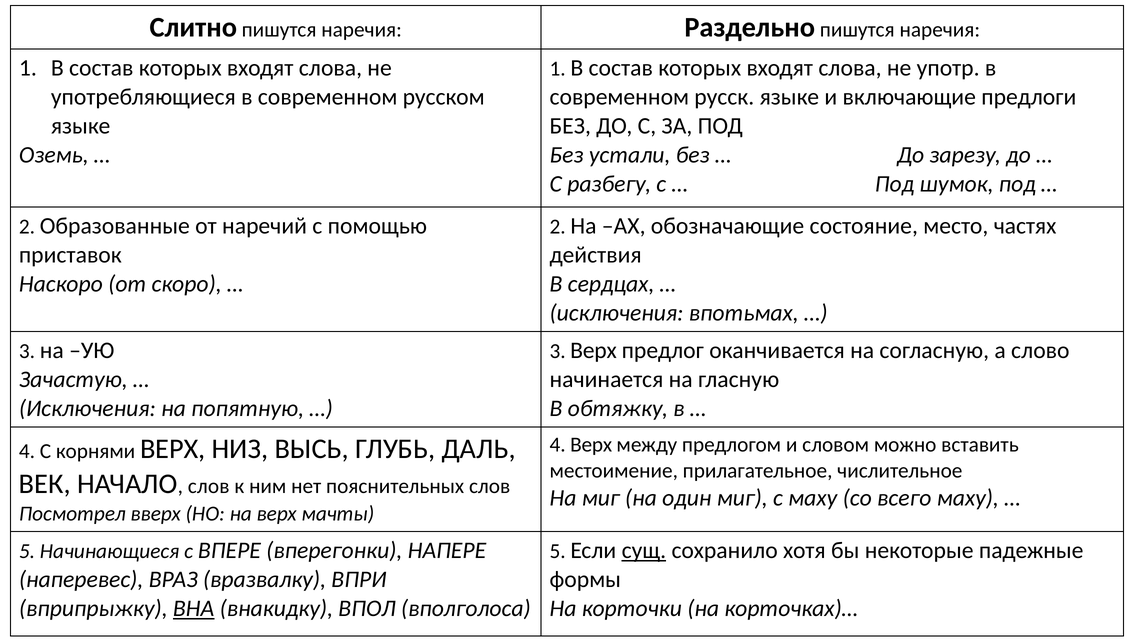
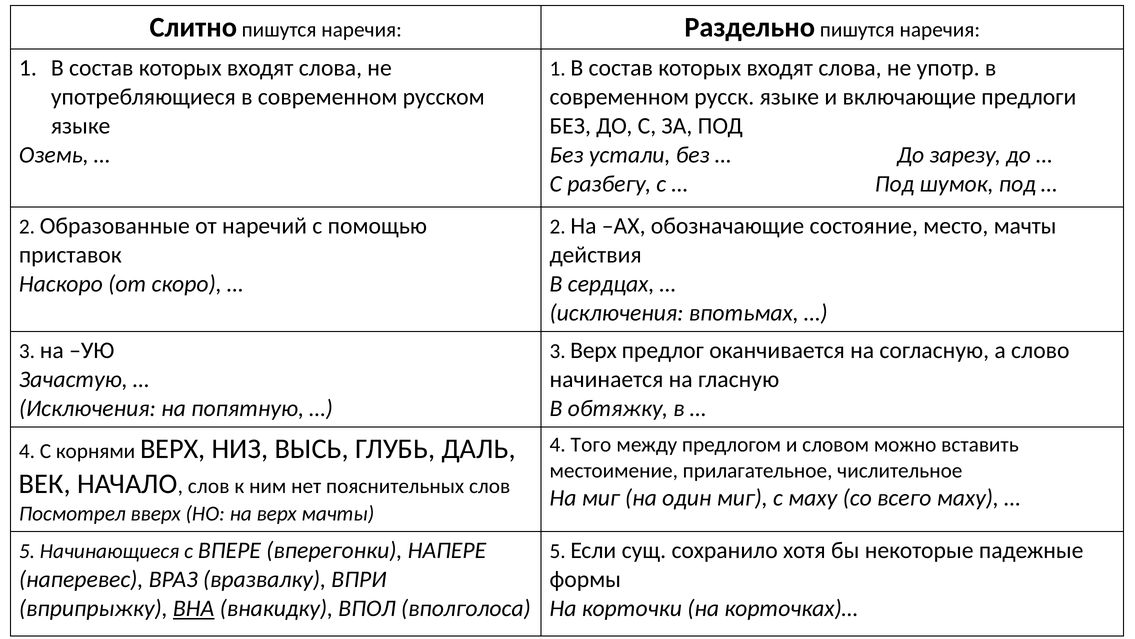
место частях: частях -> мачты (1025, 226)
4 Верх: Верх -> Того (591, 444)
сущ underline: present -> none (644, 550)
